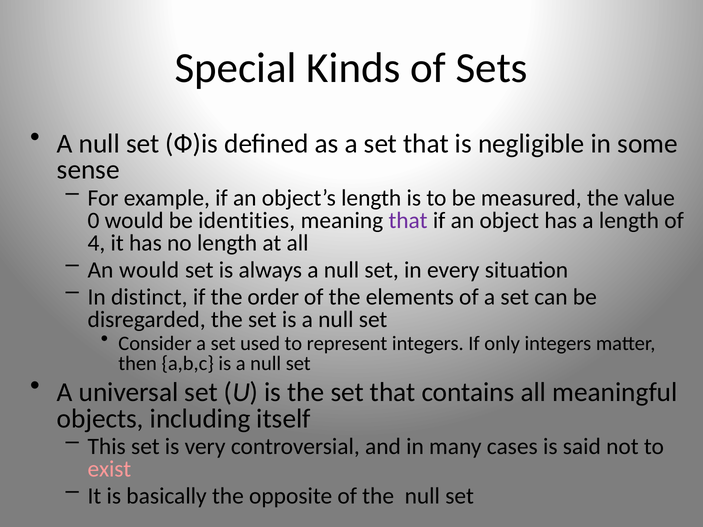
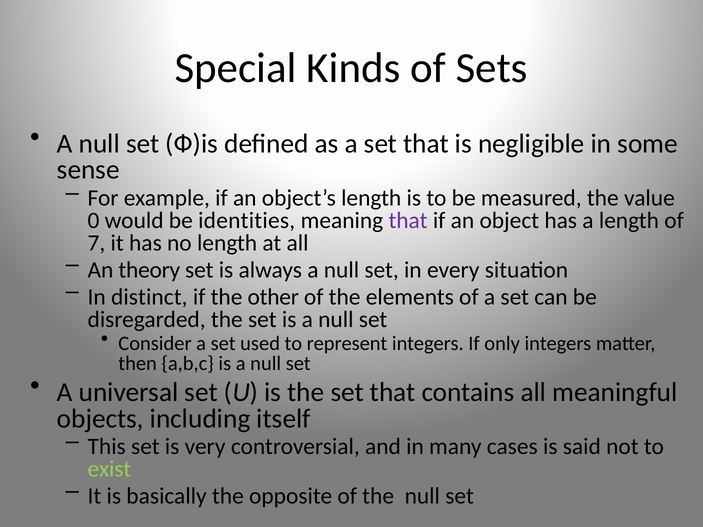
4: 4 -> 7 (96, 243)
An would: would -> theory (149, 270)
order: order -> other (273, 297)
exist colour: pink -> light green (109, 469)
